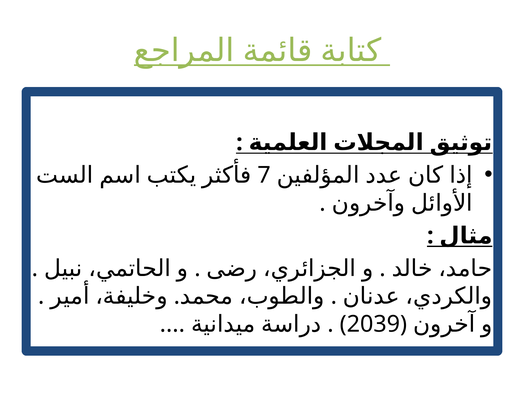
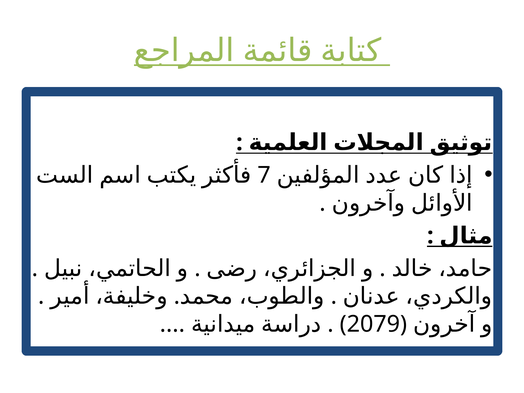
2039: 2039 -> 2079 (374, 324)
